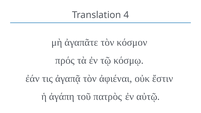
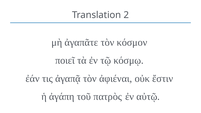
4: 4 -> 2 (126, 15)
πρός: πρός -> ποιεῖ (65, 61)
